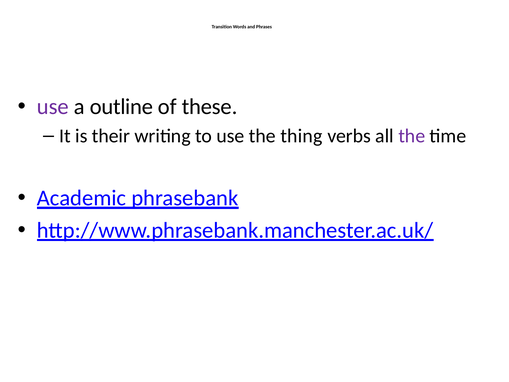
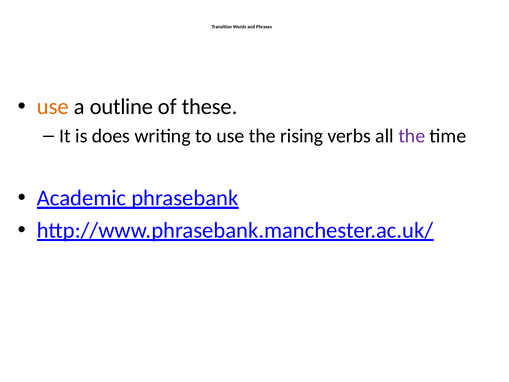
use colour: purple -> orange (53, 107)
their: their -> does (111, 136)
thing: thing -> rising (302, 136)
